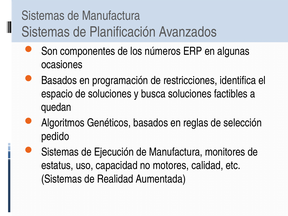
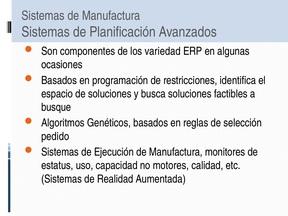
números: números -> variedad (163, 51)
quedan: quedan -> busque (56, 107)
